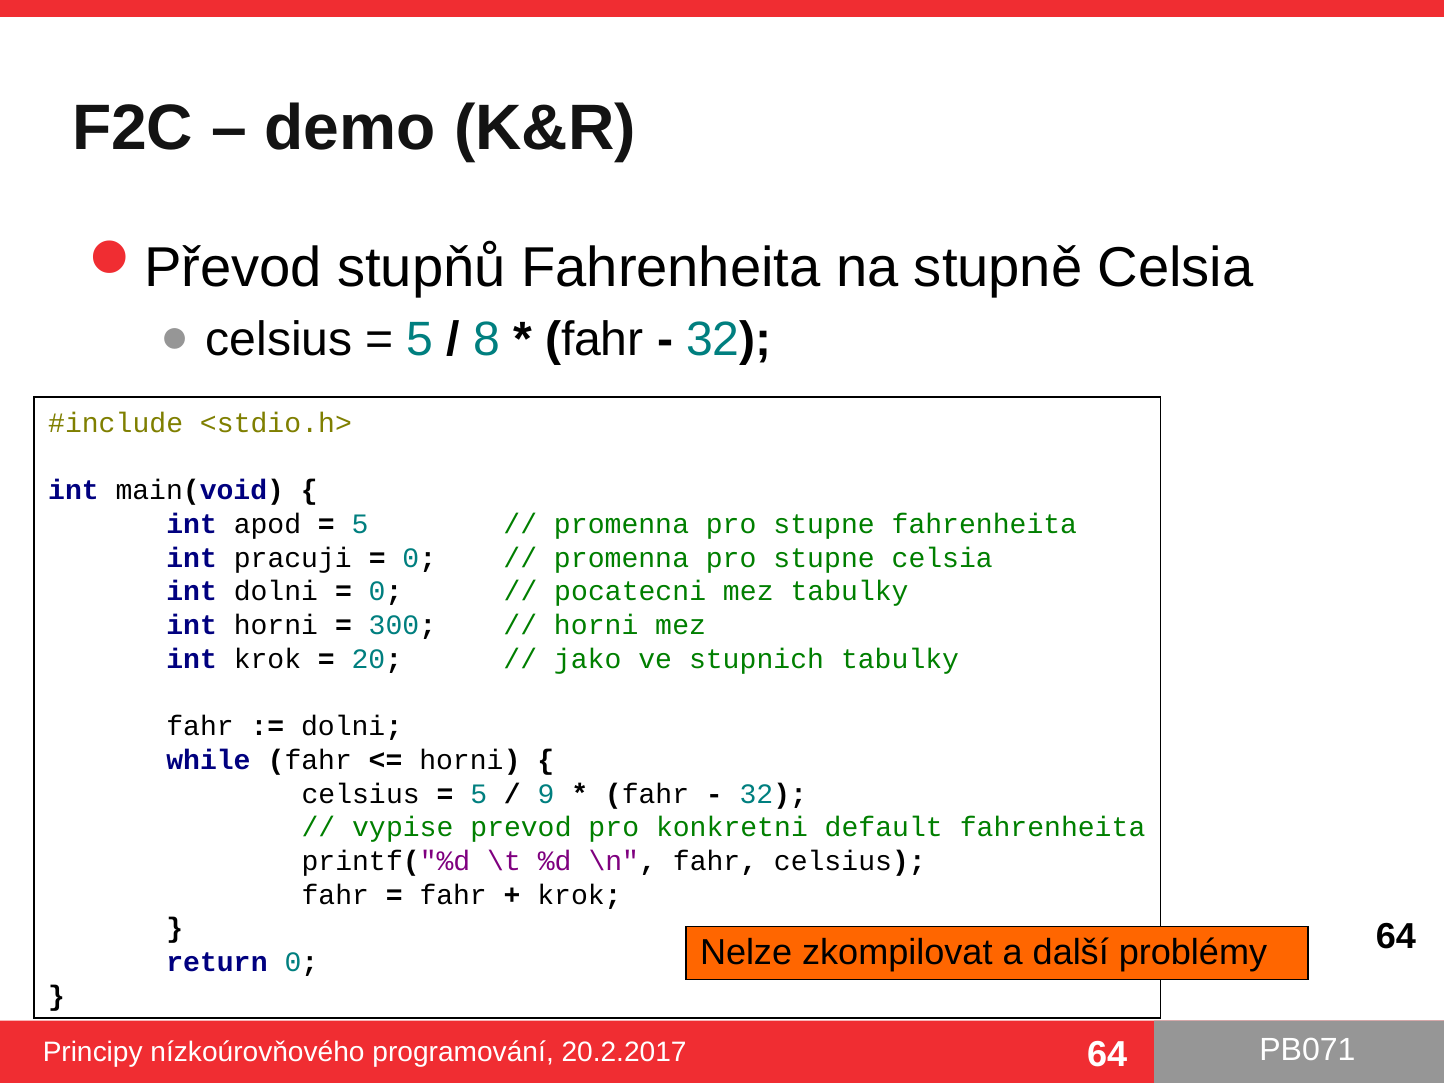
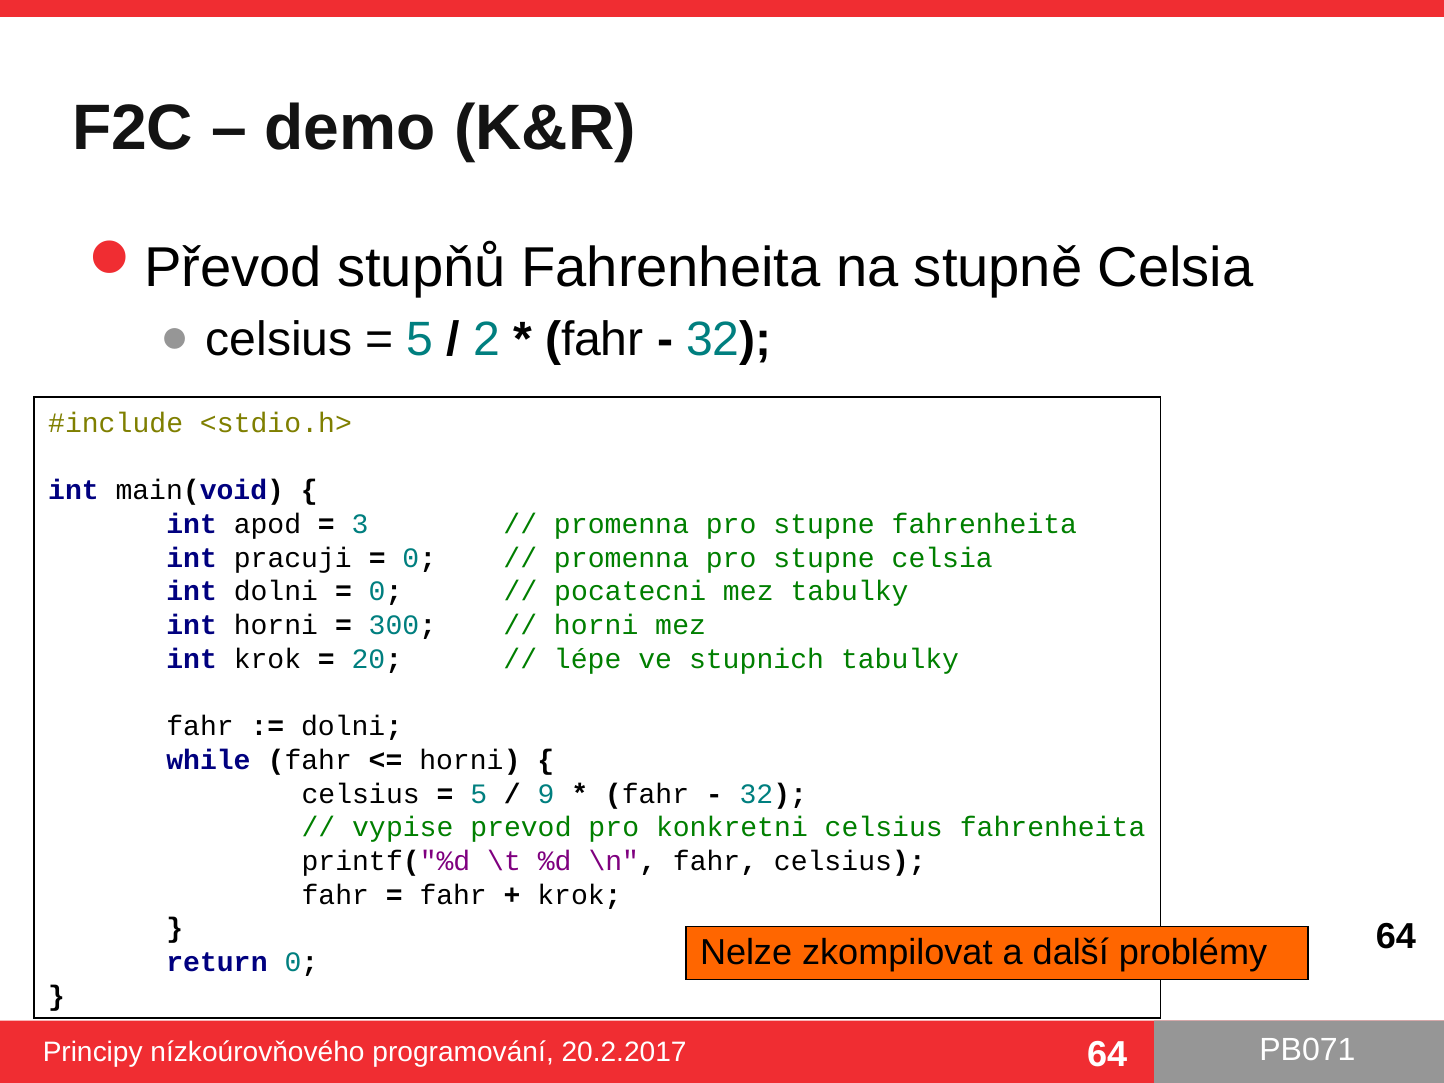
8: 8 -> 2 (487, 340)
5: 5 -> 3 (360, 524)
jako: jako -> lépe (588, 659)
konkretni default: default -> celsius (884, 828)
